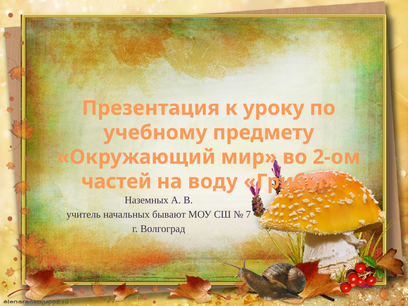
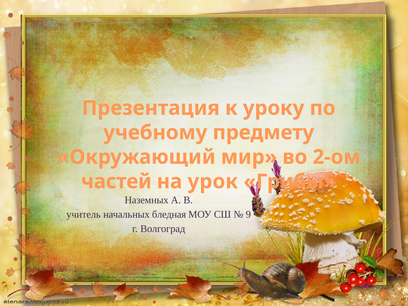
воду: воду -> урок (213, 182)
бывают: бывают -> бледная (169, 214)
7: 7 -> 9 (248, 214)
